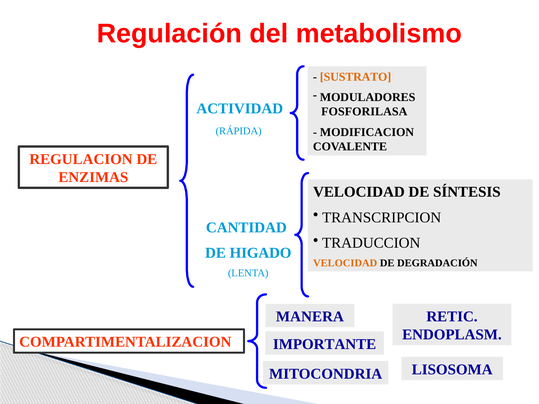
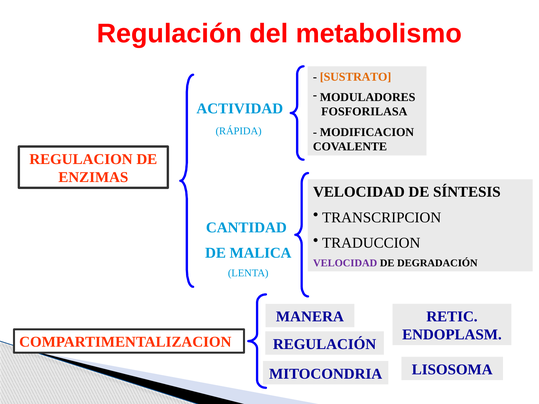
HIGADO: HIGADO -> MALICA (261, 253)
VELOCIDAD colour: orange -> purple (345, 263)
IMPORTANTE: IMPORTANTE -> REGULACIÓN (325, 344)
